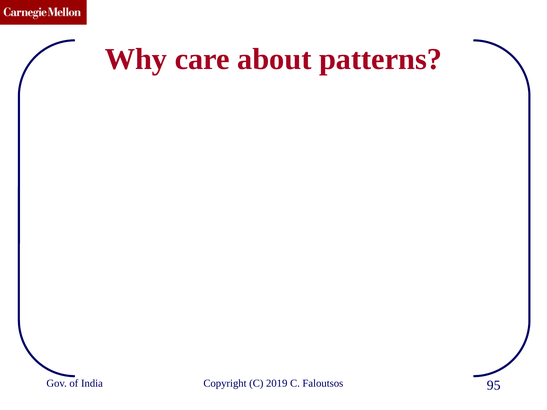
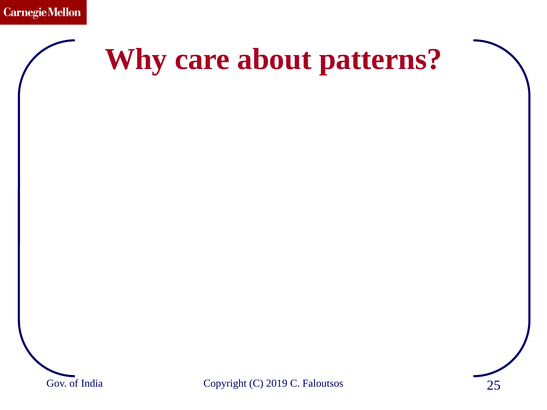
95: 95 -> 25 (494, 386)
